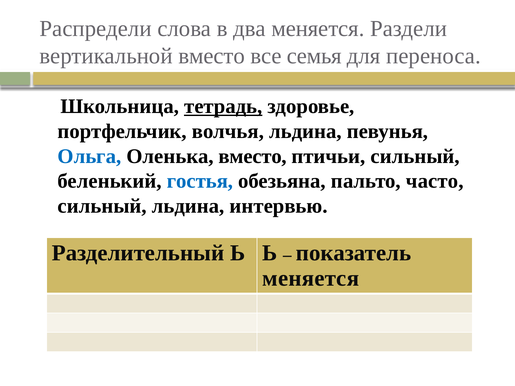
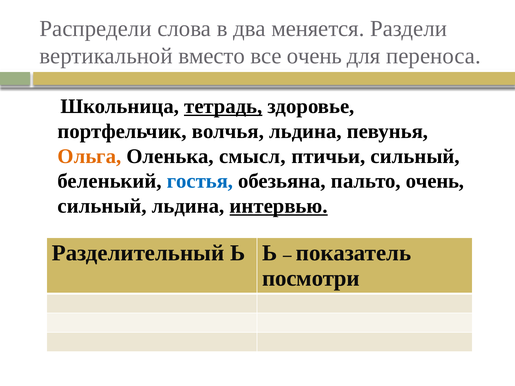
все семья: семья -> очень (314, 56)
Ольга colour: blue -> orange (89, 156)
Оленька вместо: вместо -> смысл (252, 156)
пальто часто: часто -> очень (435, 181)
интервью underline: none -> present (279, 206)
меняется: меняется -> посмотри (311, 279)
